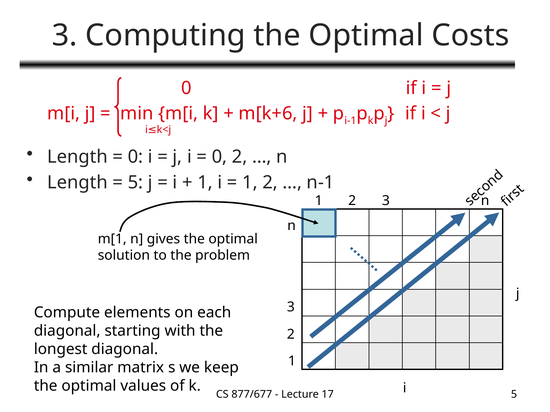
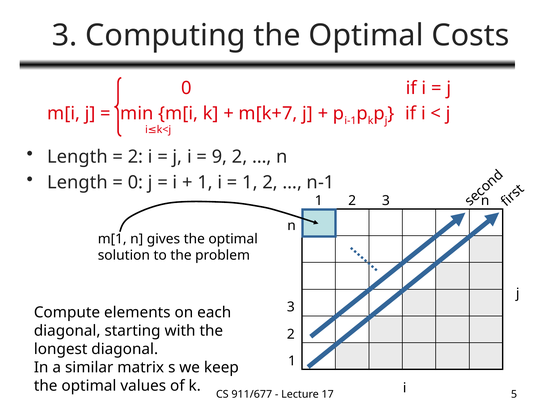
m[k+6: m[k+6 -> m[k+7 (268, 114)
0: 0 -> 2 (135, 157)
0: 0 -> 9 (219, 157)
5: 5 -> 0 (135, 183)
877/677: 877/677 -> 911/677 (252, 395)
